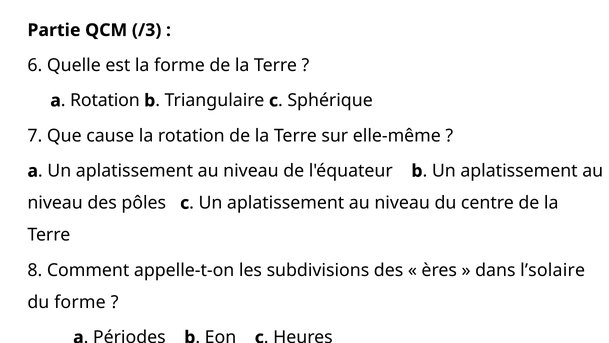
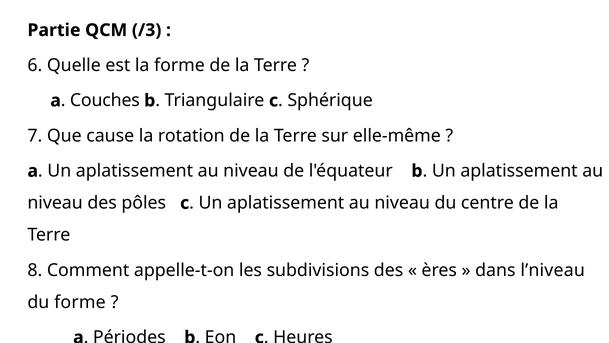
Rotation: Rotation -> Couches (105, 100)
l’solaire: l’solaire -> l’niveau (553, 270)
